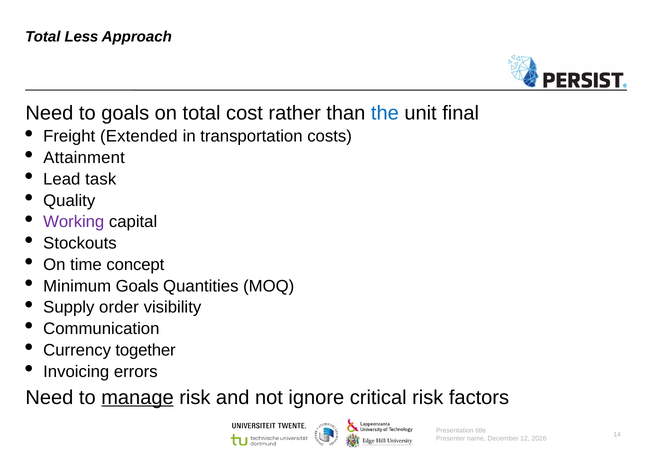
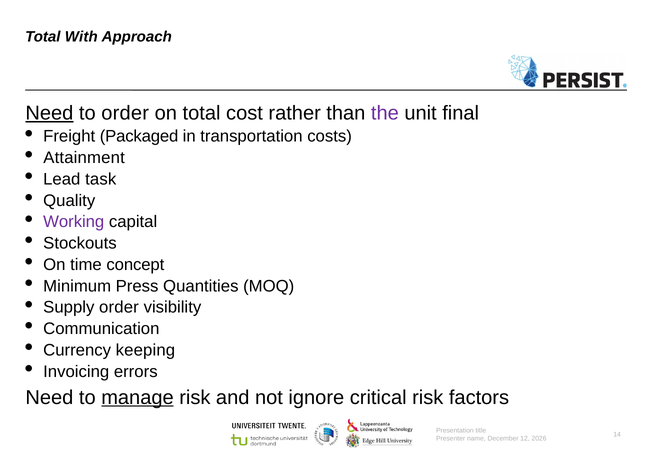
Less: Less -> With (81, 37)
Need underline: none -> present (49, 113)
to goals: goals -> order (125, 113)
the colour: blue -> purple (385, 113)
Extended: Extended -> Packaged (139, 137)
Minimum Goals: Goals -> Press (137, 286)
together: together -> keeping (145, 350)
